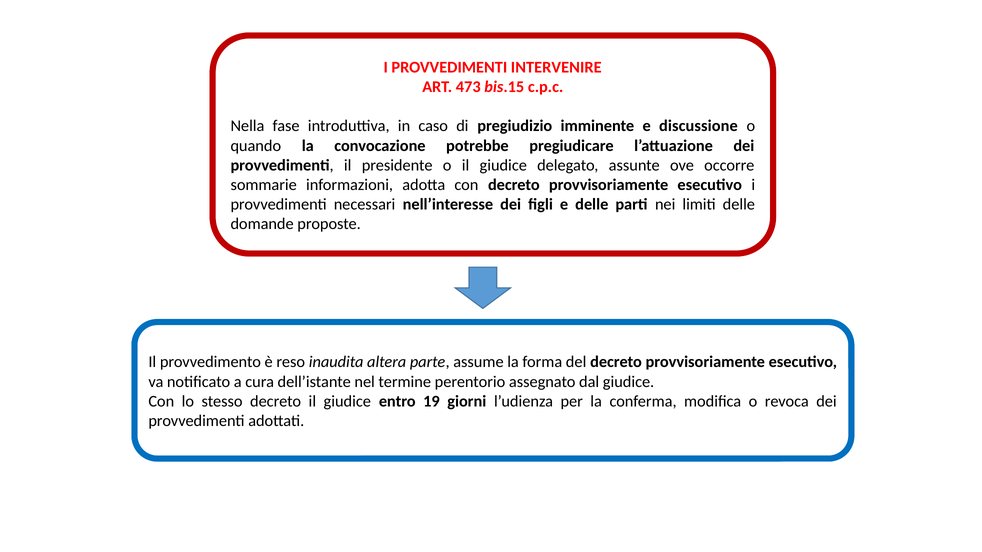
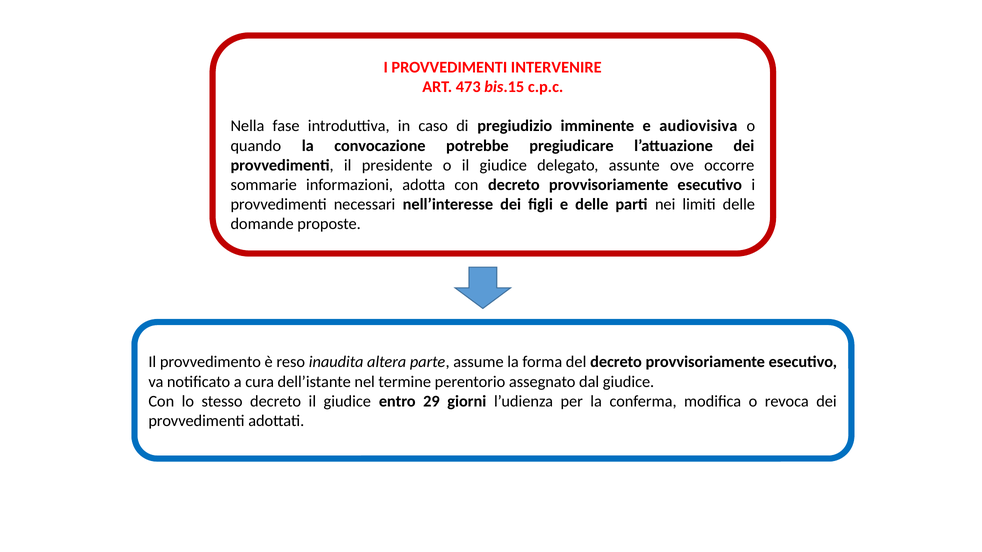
discussione: discussione -> audiovisiva (698, 126)
19: 19 -> 29 (431, 402)
